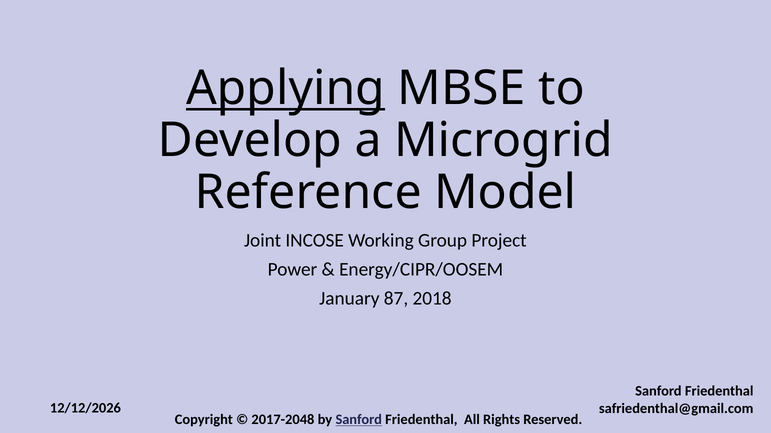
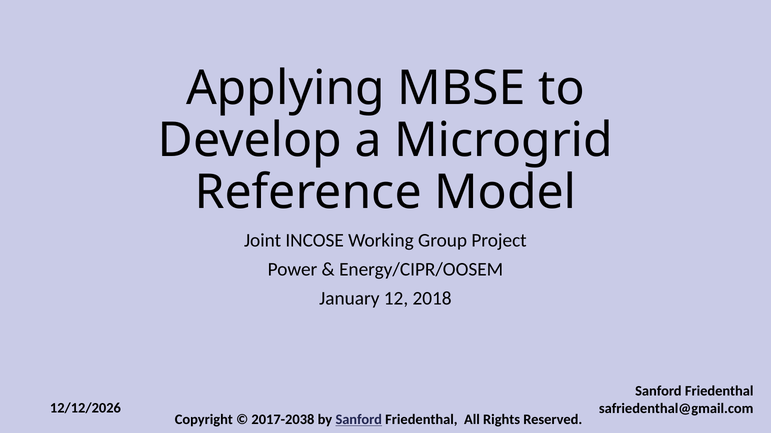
Applying underline: present -> none (286, 89)
87: 87 -> 12 (396, 299)
2017-2048: 2017-2048 -> 2017-2038 (283, 420)
